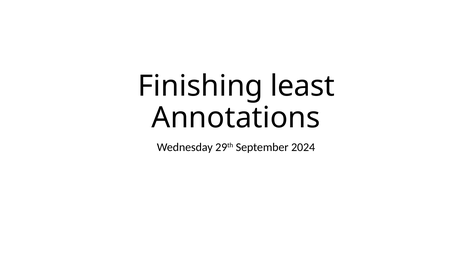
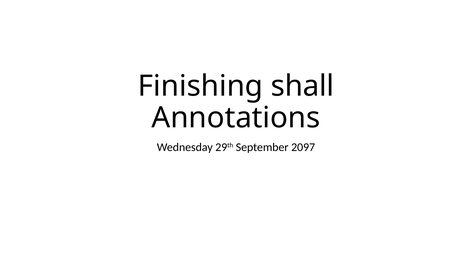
least: least -> shall (302, 86)
2024: 2024 -> 2097 (303, 148)
